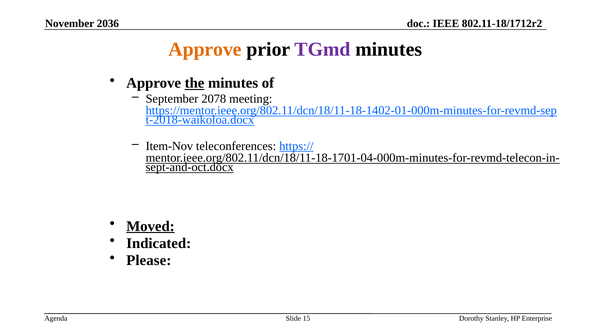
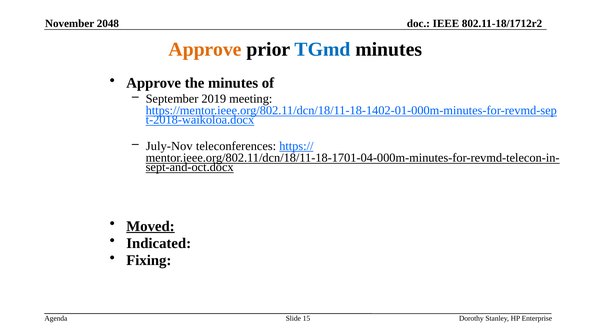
2036: 2036 -> 2048 (108, 24)
TGmd colour: purple -> blue (322, 49)
the underline: present -> none (195, 83)
2078: 2078 -> 2019 (214, 99)
Item-Nov: Item-Nov -> July-Nov (169, 146)
Please: Please -> Fixing (149, 261)
